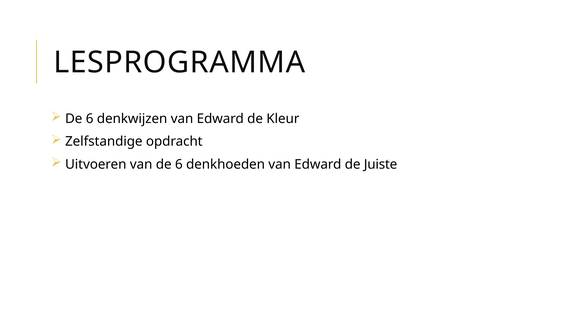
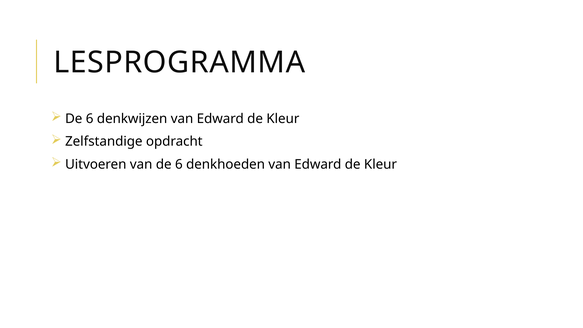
Juiste: Juiste -> Kleur (380, 164)
